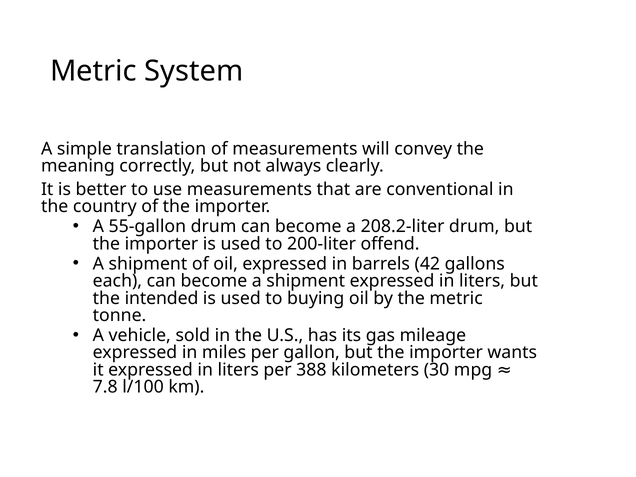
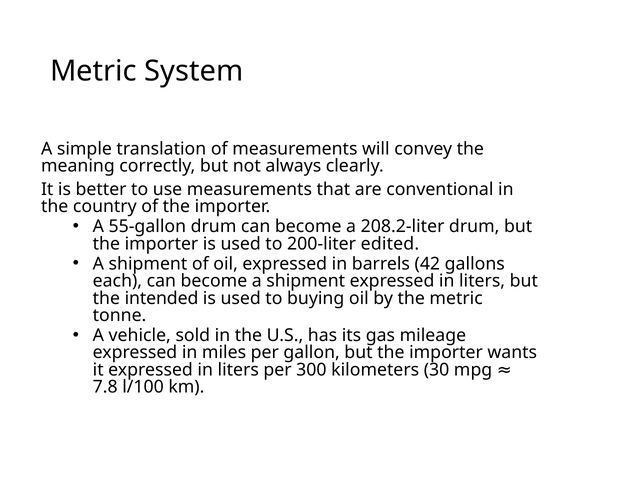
offend: offend -> edited (390, 244)
388: 388 -> 300 (311, 370)
